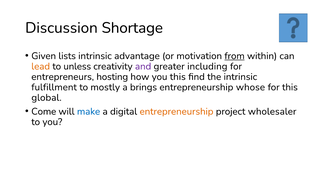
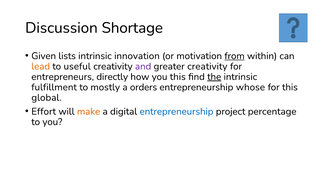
advantage: advantage -> innovation (137, 56)
unless: unless -> useful (77, 66)
greater including: including -> creativity (207, 66)
hosting: hosting -> directly (112, 77)
the underline: none -> present (214, 77)
brings: brings -> orders (144, 87)
Come: Come -> Effort (44, 111)
make colour: blue -> orange (89, 111)
entrepreneurship colour: orange -> blue (176, 111)
wholesaler: wholesaler -> percentage (272, 111)
